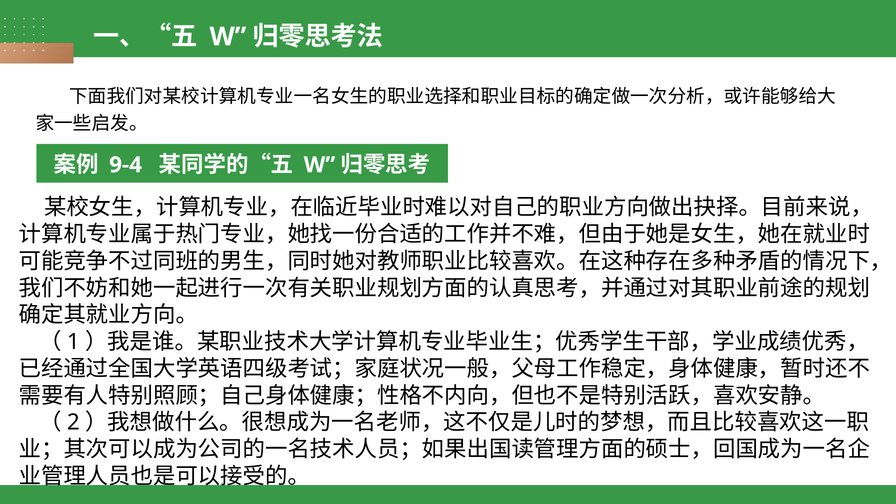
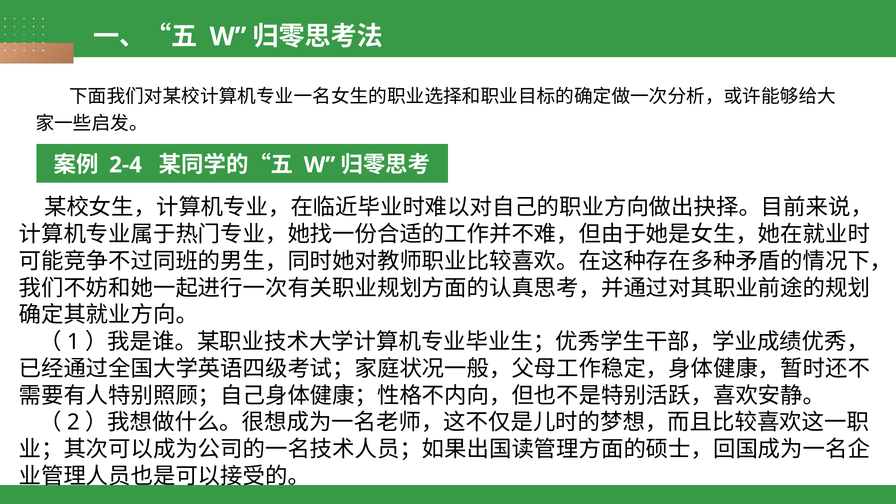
9-4: 9-4 -> 2-4 (126, 165)
